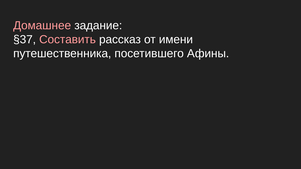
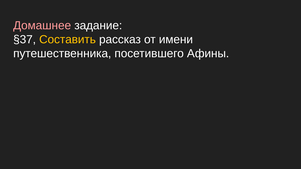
Составить colour: pink -> yellow (68, 40)
